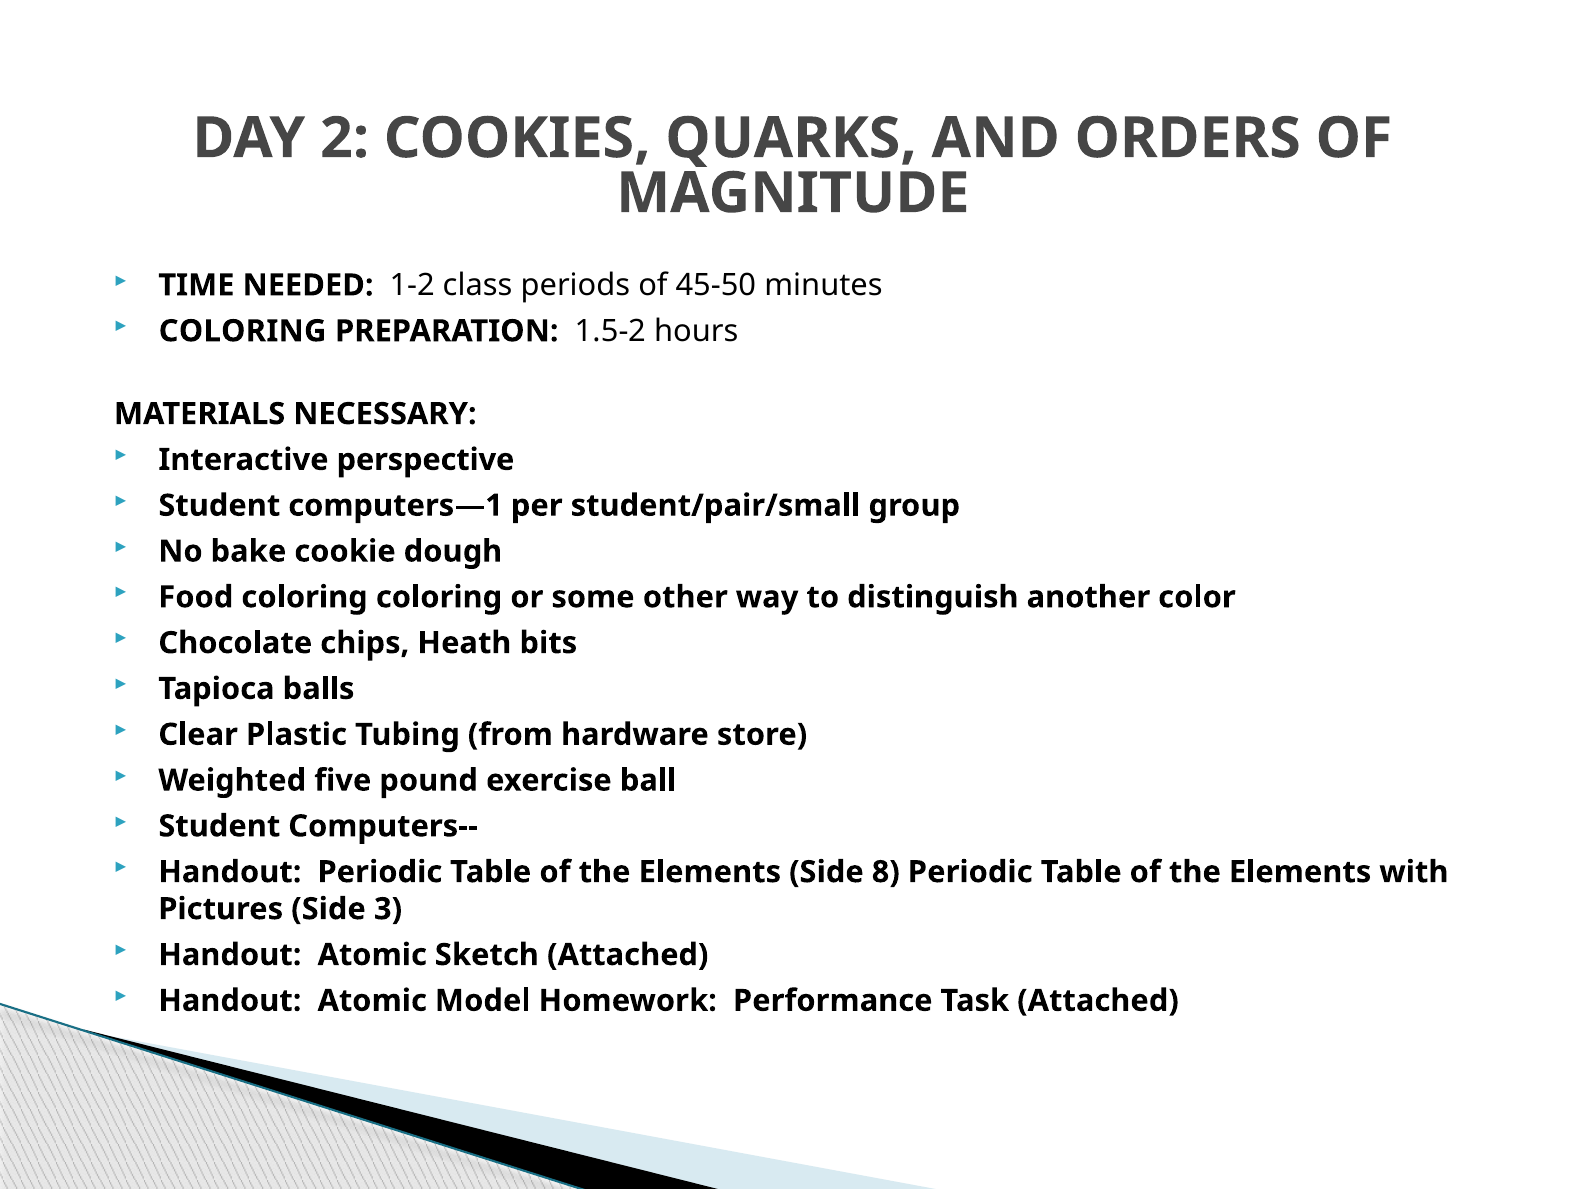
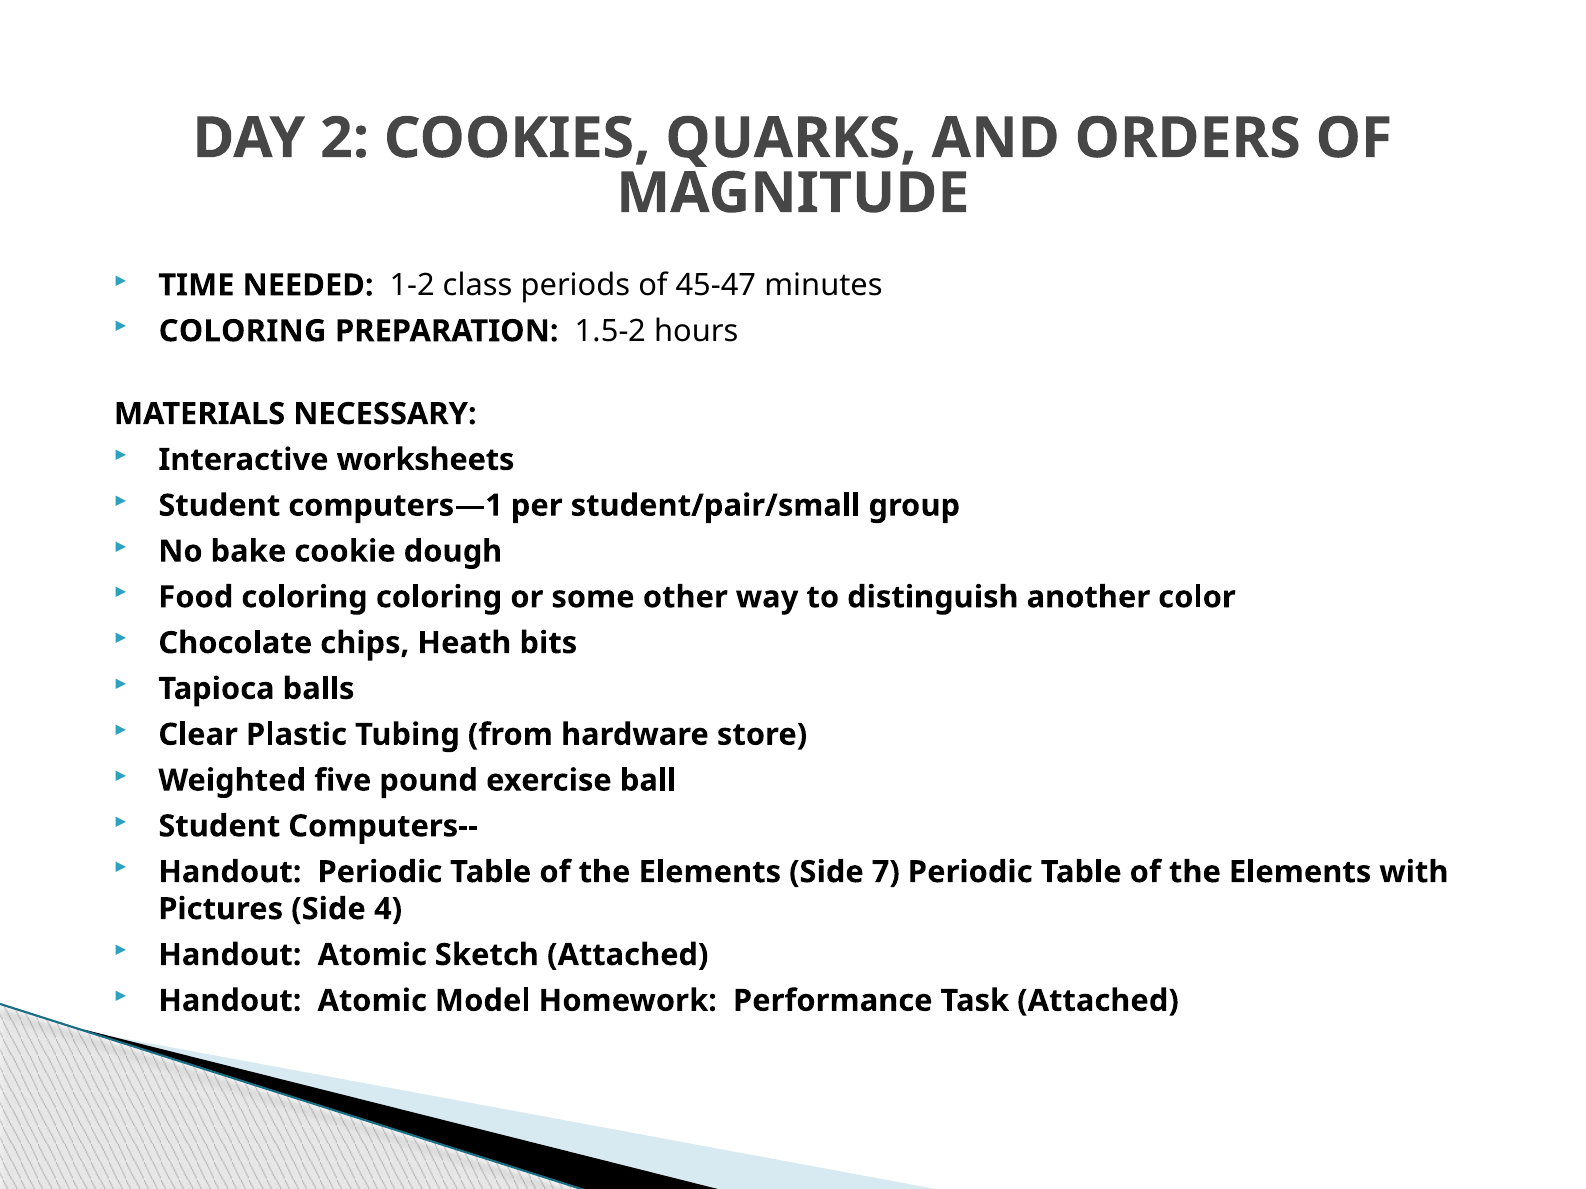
45-50: 45-50 -> 45-47 (716, 285)
perspective: perspective -> worksheets (426, 460)
8: 8 -> 7 (886, 872)
3: 3 -> 4 (388, 909)
